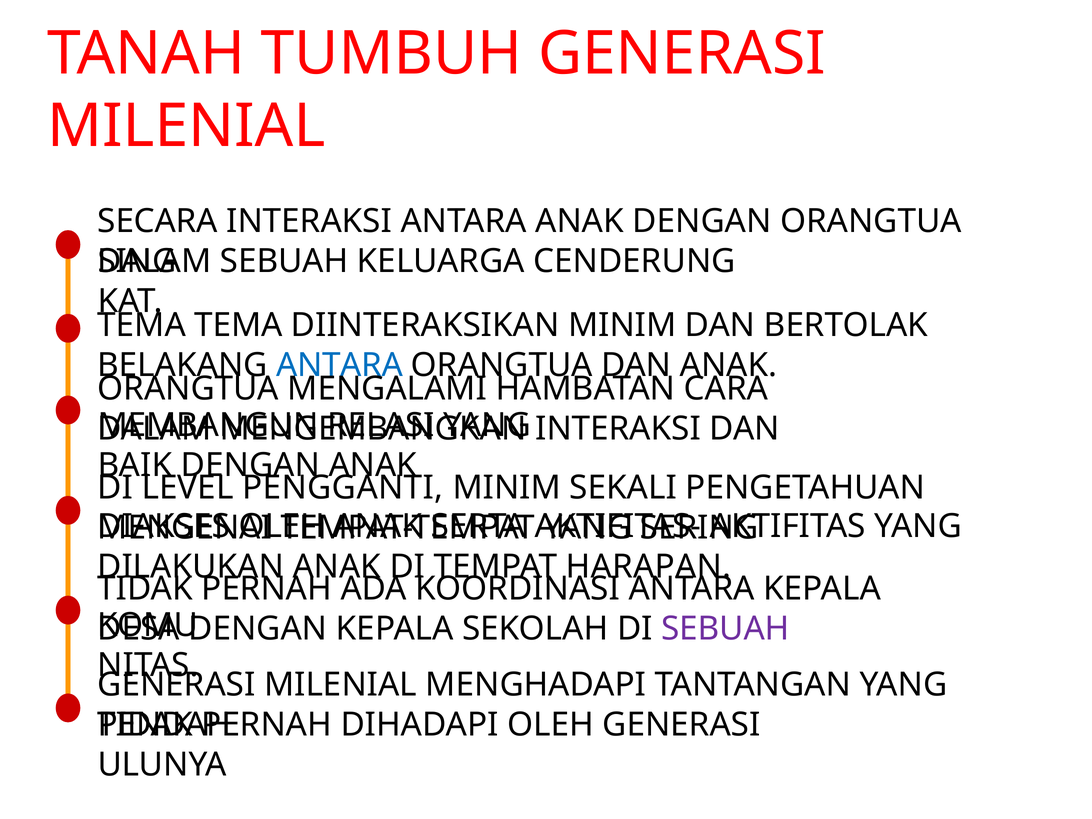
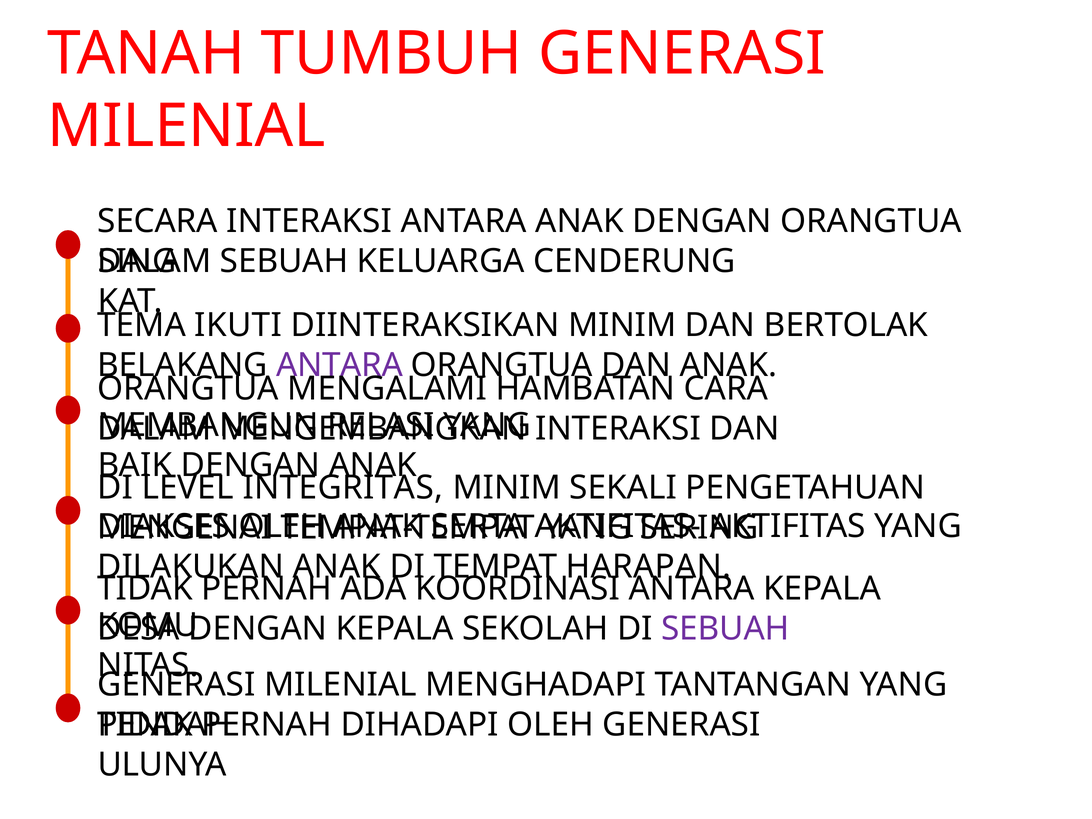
TEMA TEMA: TEMA -> IKUTI (238, 325)
ANTARA colour: blue -> purple (340, 365)
PENGGANTI: PENGGANTI -> INTEGRITAS (343, 488)
